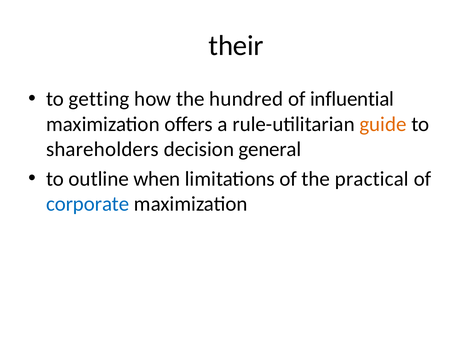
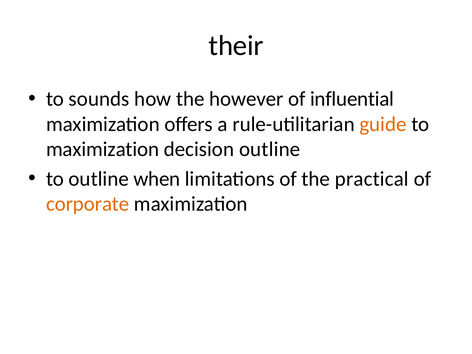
getting: getting -> sounds (99, 99)
hundred: hundred -> however (246, 99)
shareholders: shareholders -> maximization (103, 149)
decision general: general -> outline (270, 149)
corporate colour: blue -> orange (88, 204)
